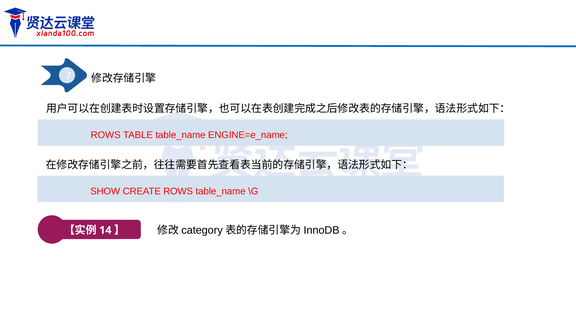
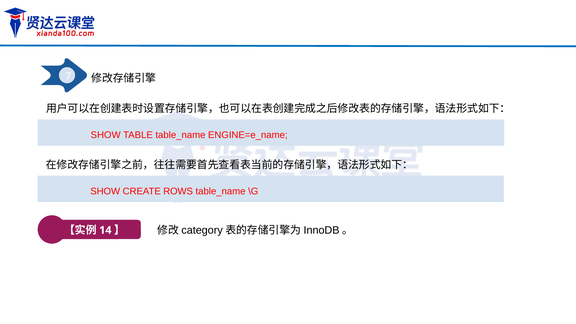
ROWS: ROWS -> SHOW (106, 135)
